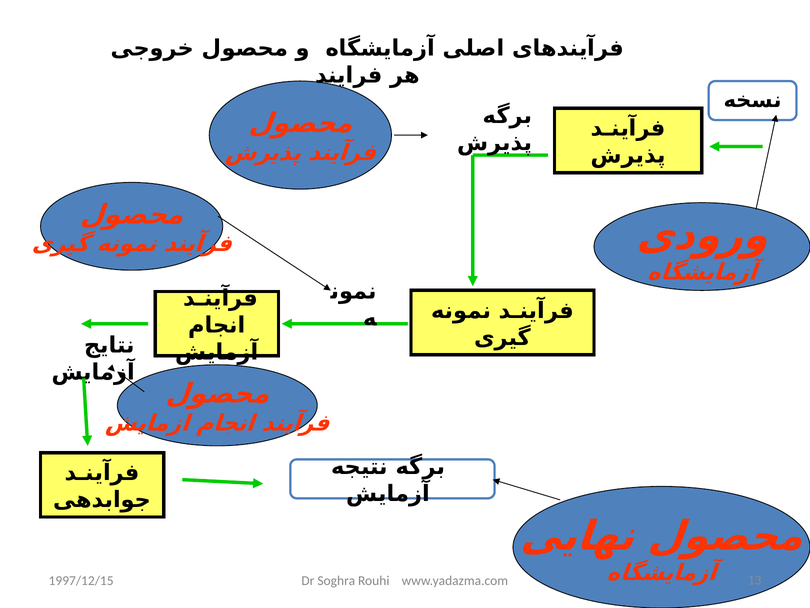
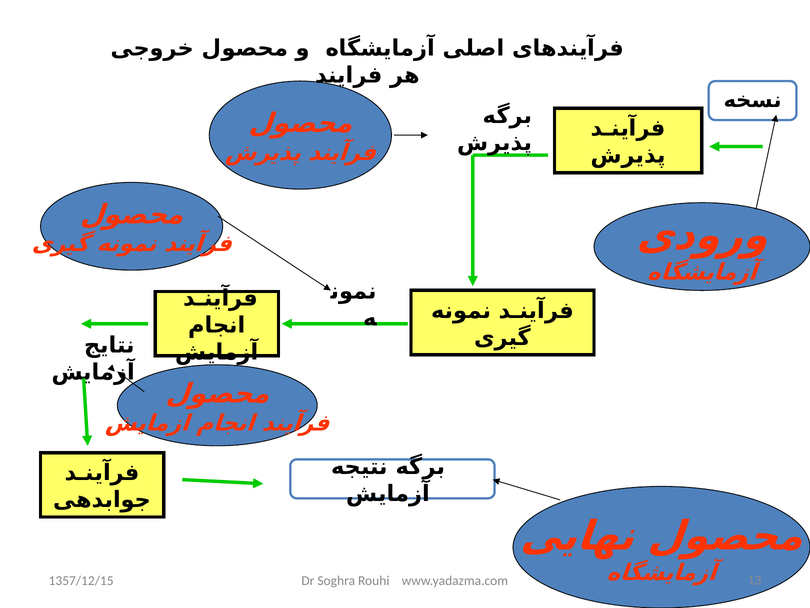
1997/12/15: 1997/12/15 -> 1357/12/15 (81, 580)
